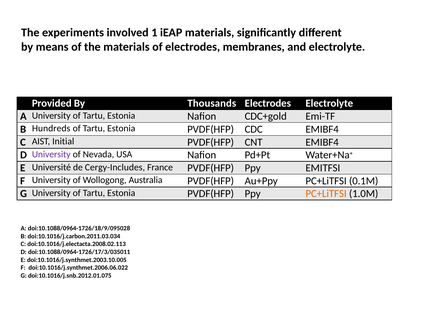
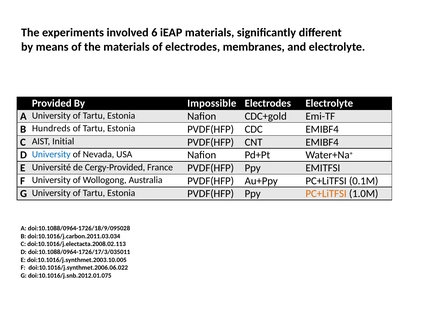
1: 1 -> 6 (154, 32)
Thousands: Thousands -> Impossible (212, 103)
University colour: purple -> blue (51, 154)
Cergy-Includes: Cergy-Includes -> Cergy-Provided (115, 167)
